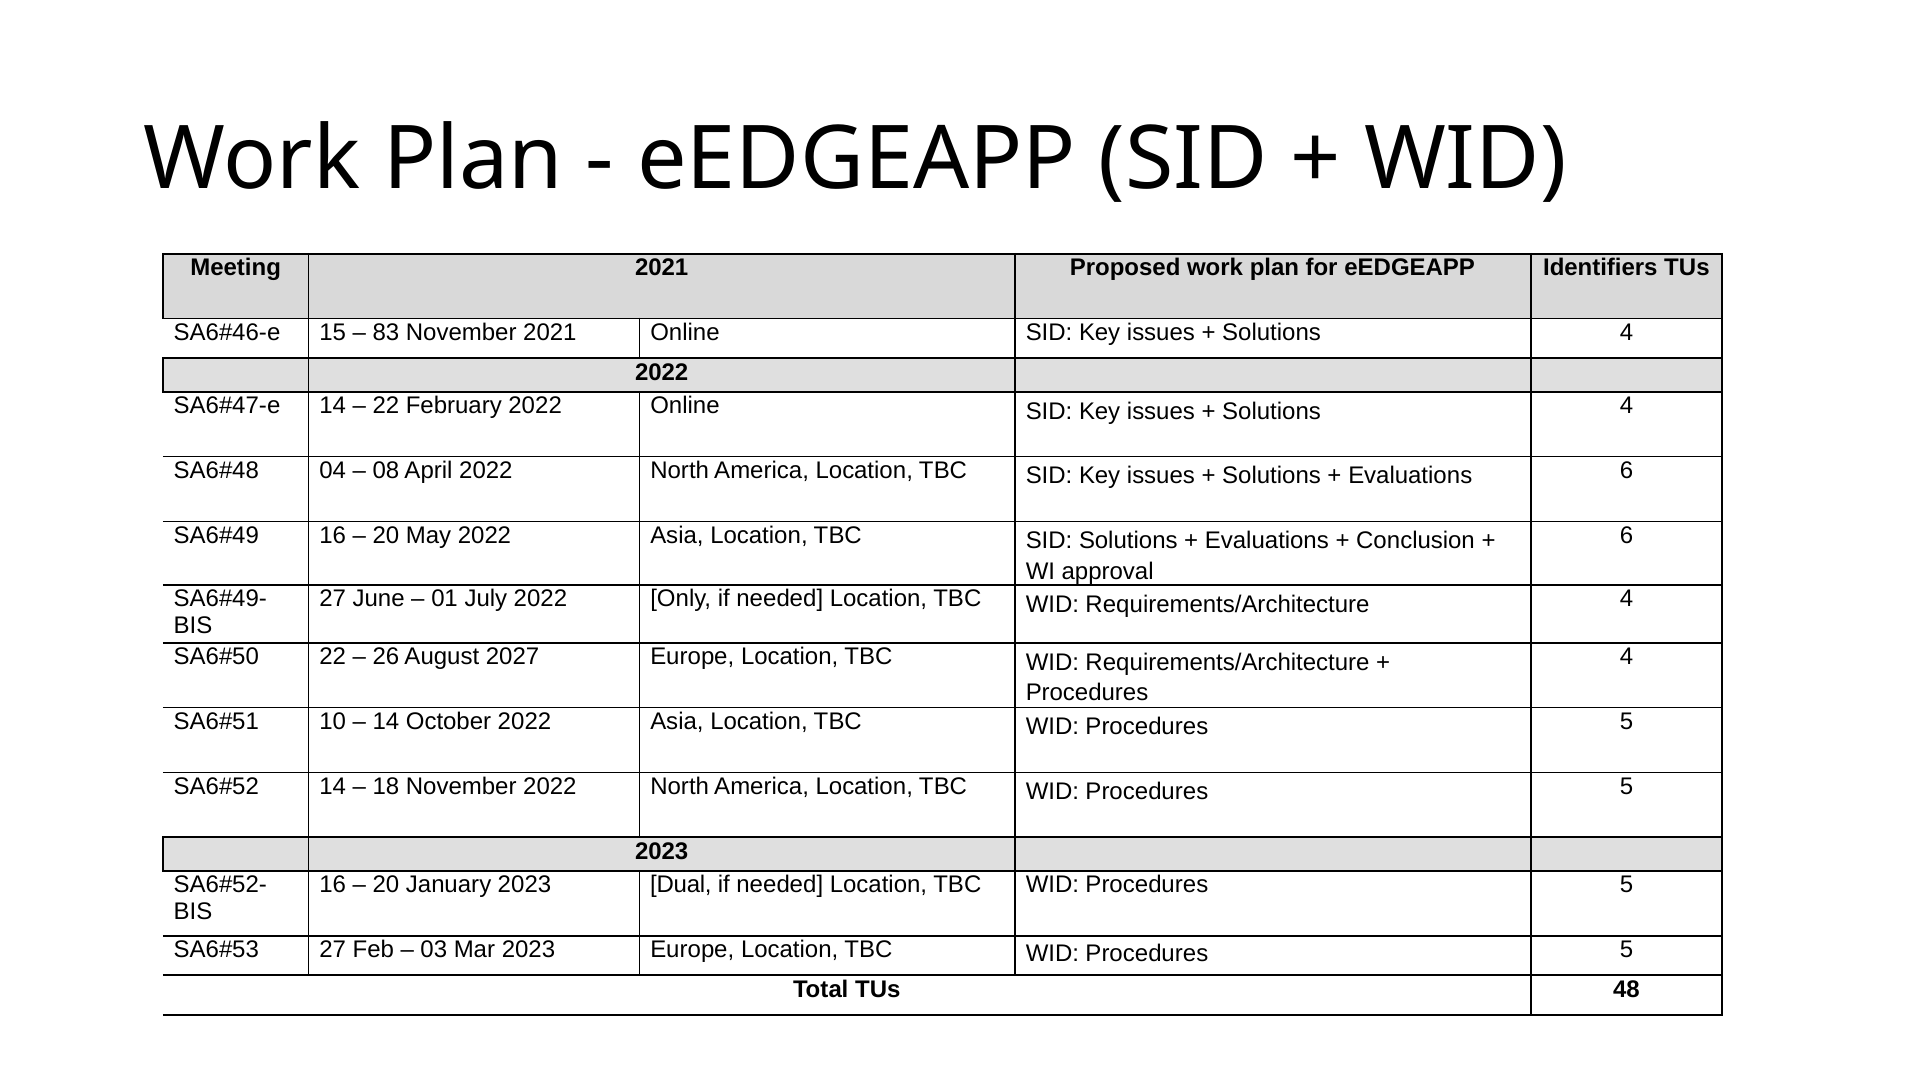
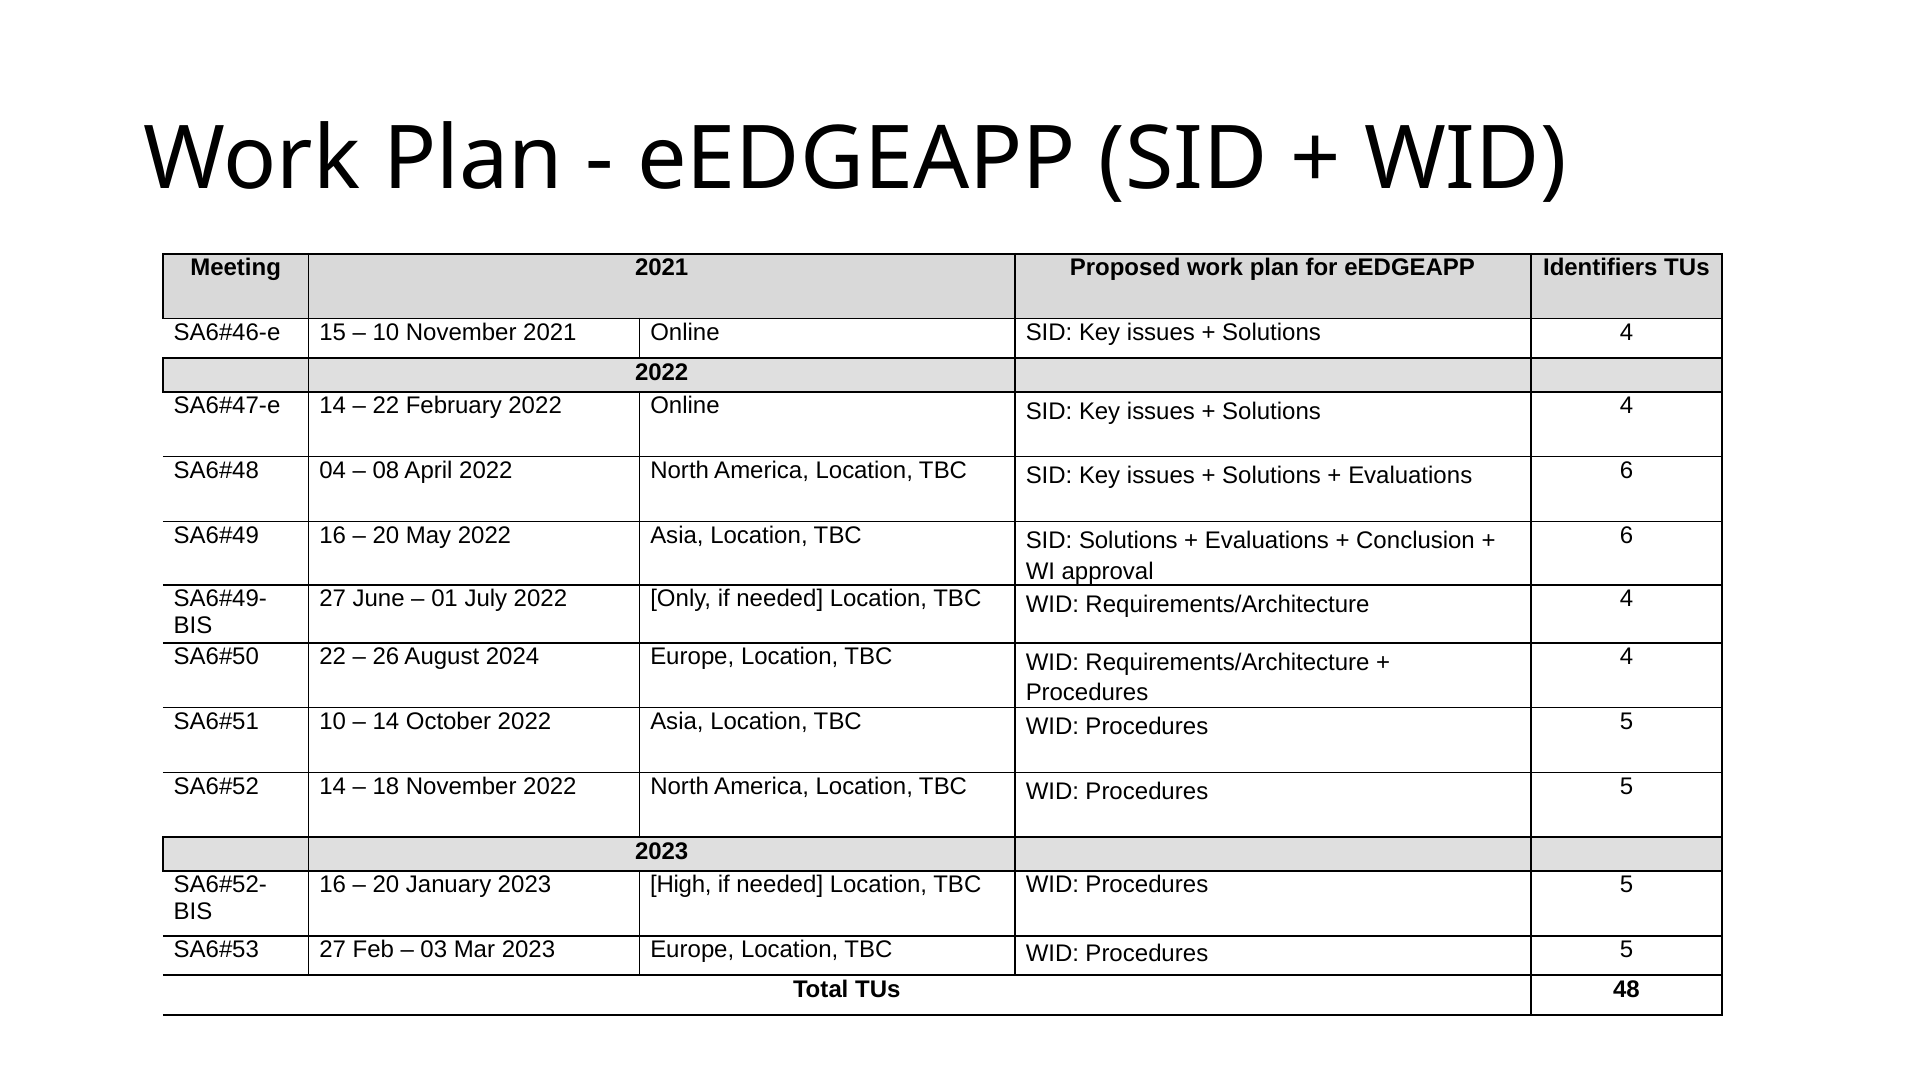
83: 83 -> 10 (386, 333)
2027: 2027 -> 2024 (513, 657)
Dual: Dual -> High (681, 885)
